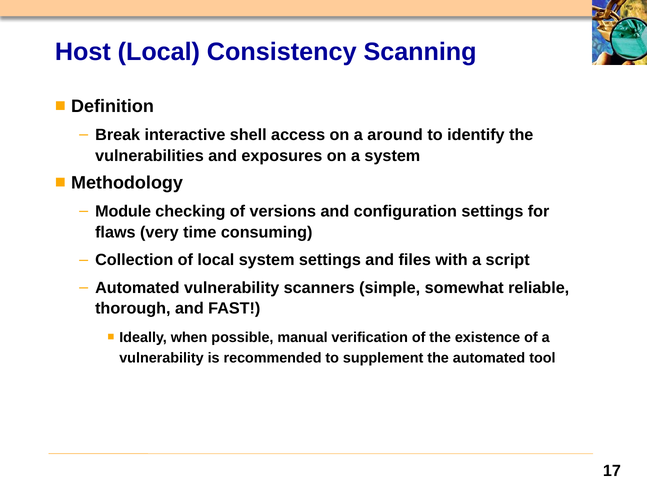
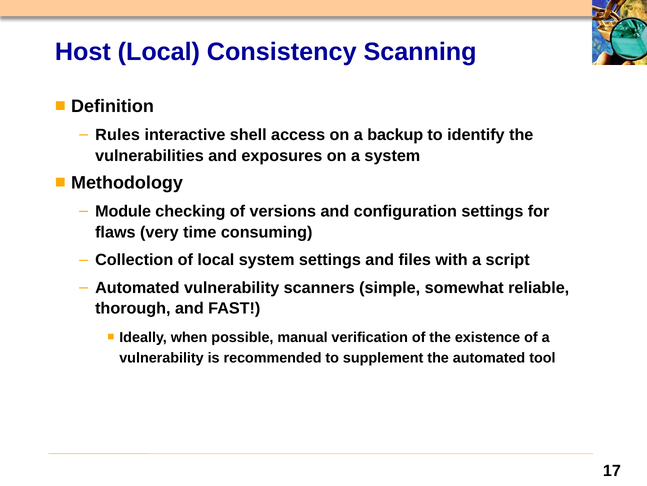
Break: Break -> Rules (118, 135)
around: around -> backup (395, 135)
